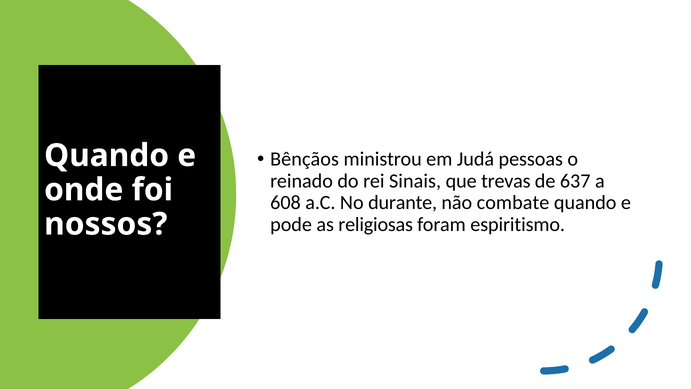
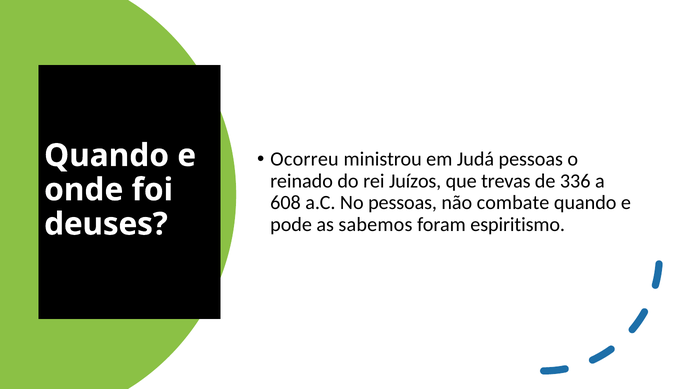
Bênçãos: Bênçãos -> Ocorreu (305, 159)
Sinais: Sinais -> Juízos (415, 181)
637: 637 -> 336 (575, 181)
No durante: durante -> pessoas (403, 203)
religiosas: religiosas -> sabemos (375, 224)
nossos: nossos -> deuses (106, 224)
